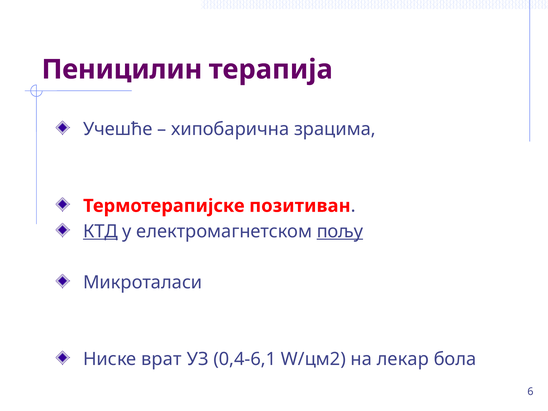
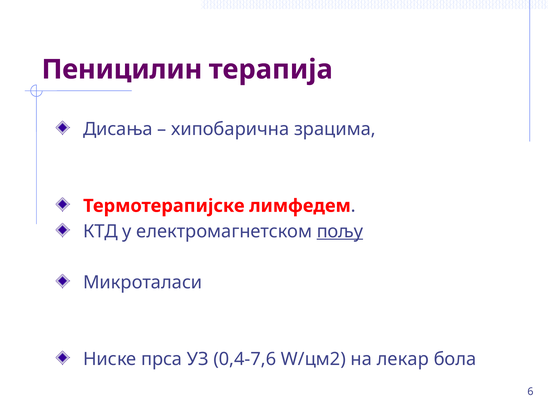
Учешће: Учешће -> Дисања (118, 129)
позитиван: позитиван -> лимфедем (300, 206)
КТД underline: present -> none (100, 231)
врат: врат -> прса (162, 359)
0,4-6,1: 0,4-6,1 -> 0,4-7,6 (245, 359)
